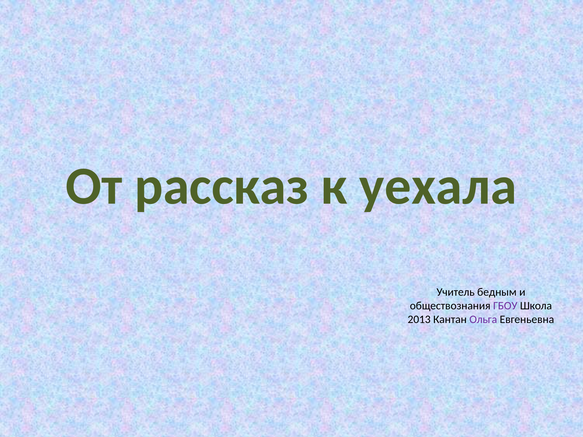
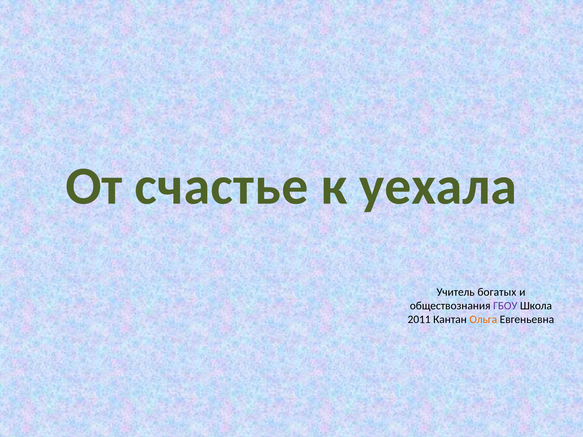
рассказ: рассказ -> счастье (221, 186)
бедным: бедным -> богатых (497, 292)
2013: 2013 -> 2011 (419, 320)
Ольга colour: purple -> orange (483, 320)
